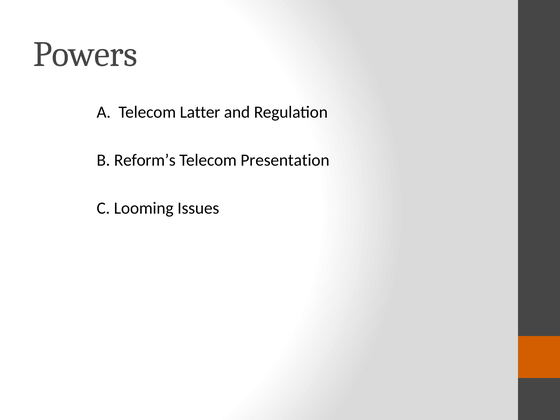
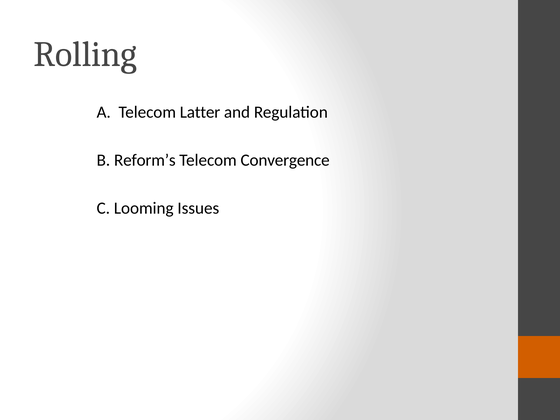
Powers: Powers -> Rolling (85, 54)
Presentation: Presentation -> Convergence (285, 160)
